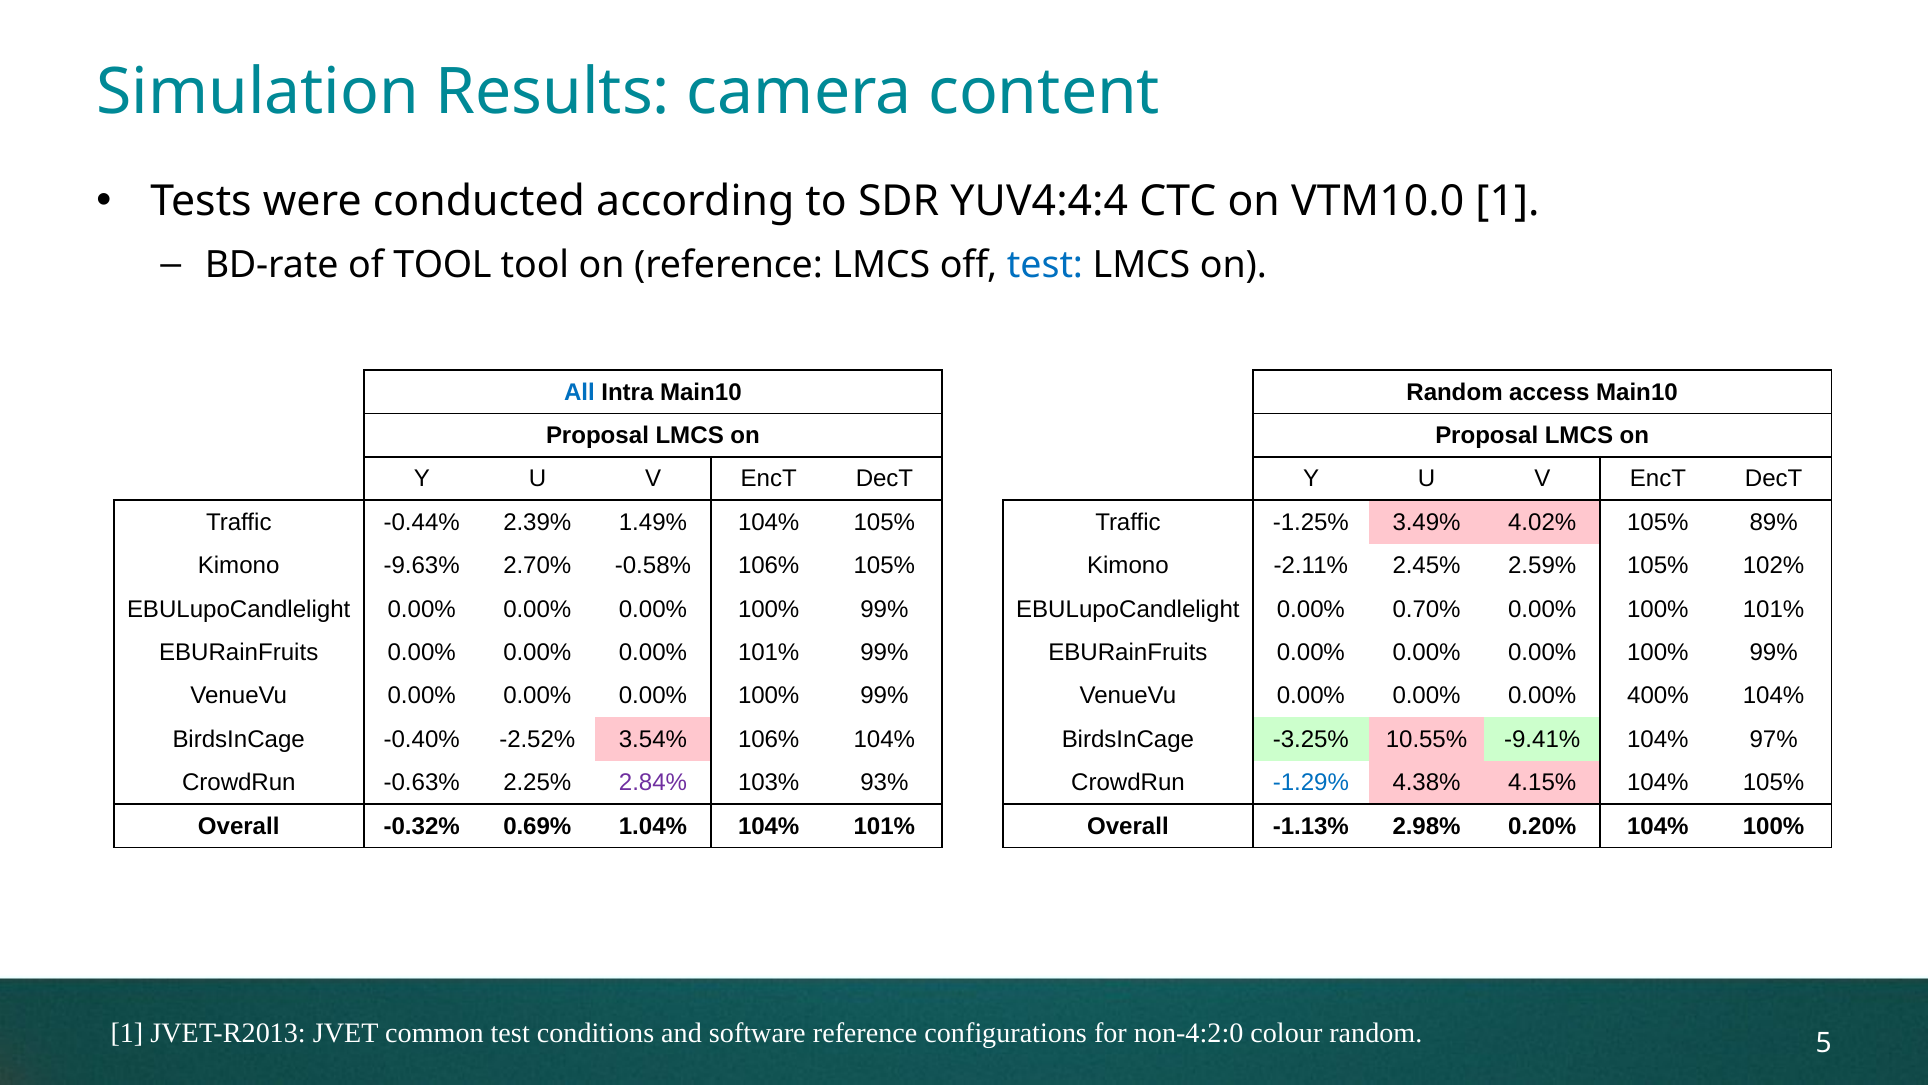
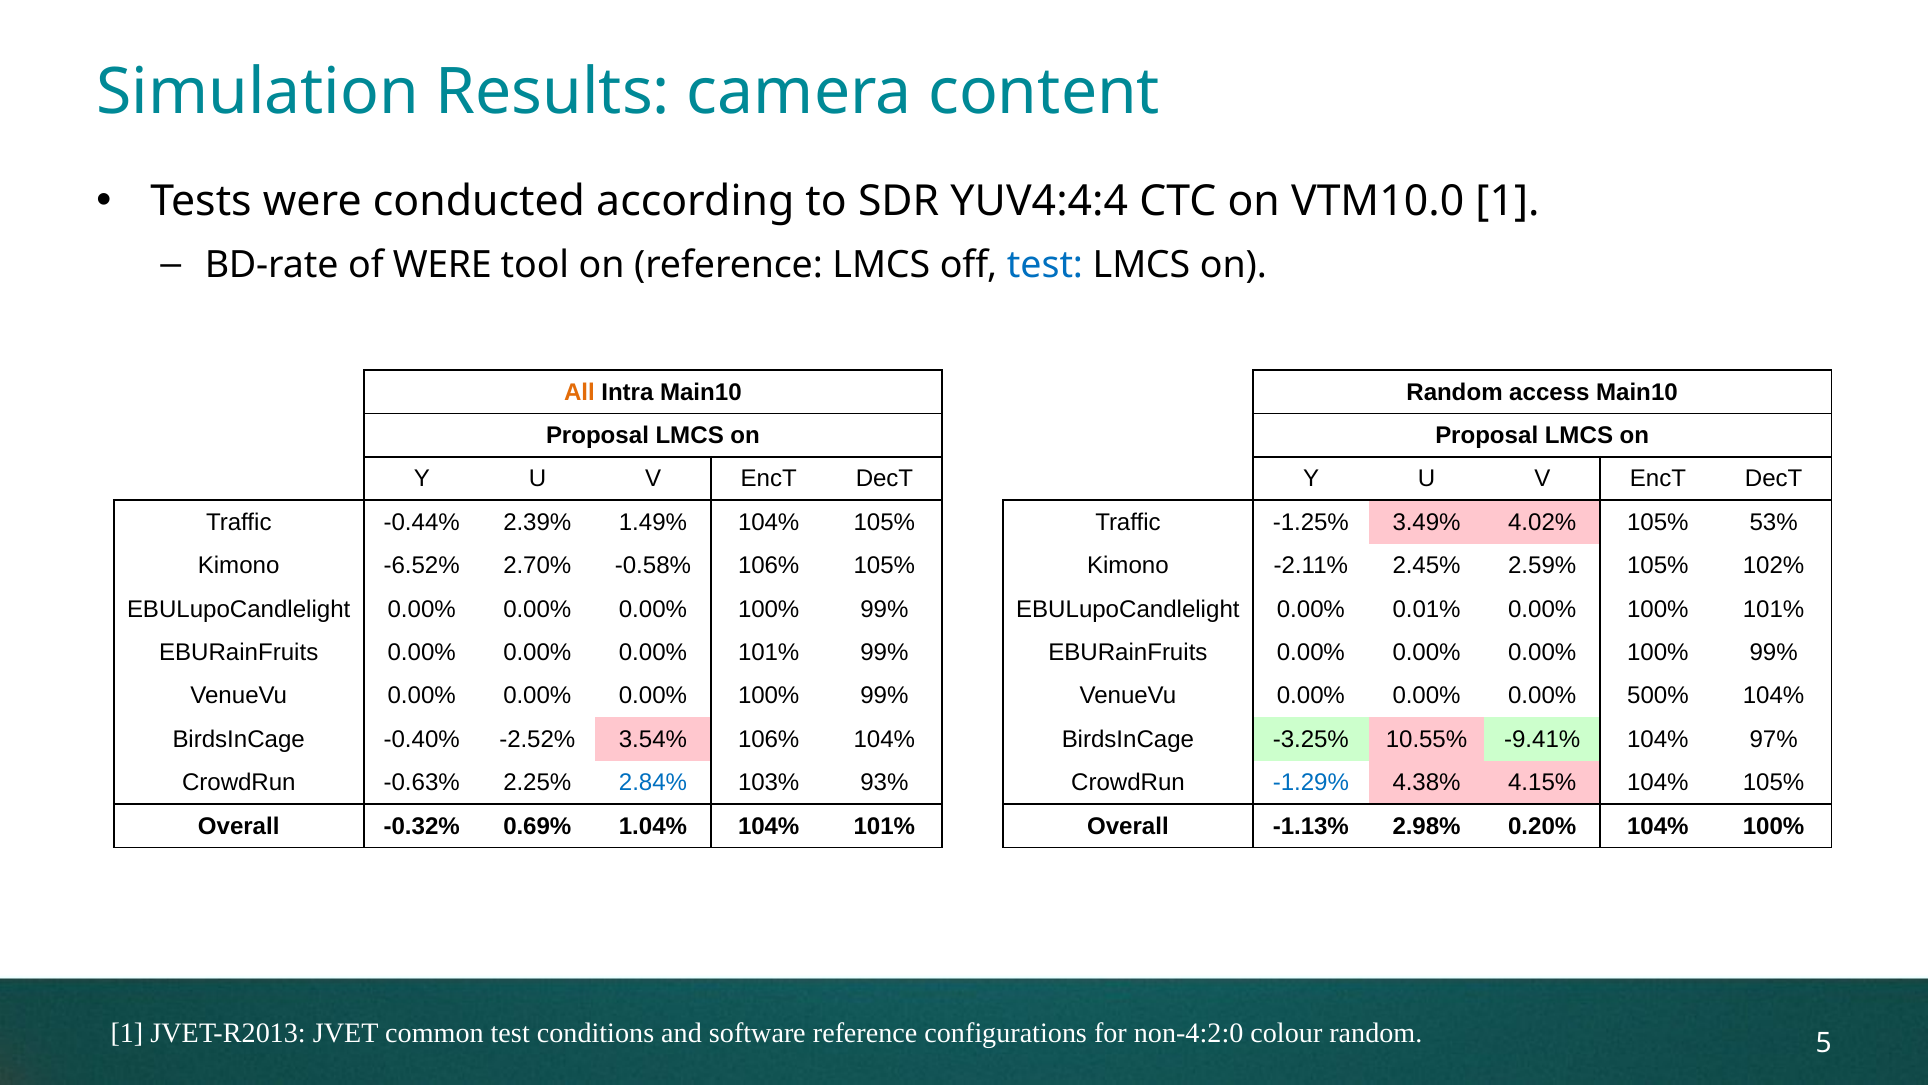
of TOOL: TOOL -> WERE (442, 265)
All colour: blue -> orange (579, 392)
89%: 89% -> 53% (1774, 522)
-9.63%: -9.63% -> -6.52% (422, 566)
0.70%: 0.70% -> 0.01% (1427, 609)
400%: 400% -> 500% (1658, 696)
2.84% colour: purple -> blue (653, 782)
